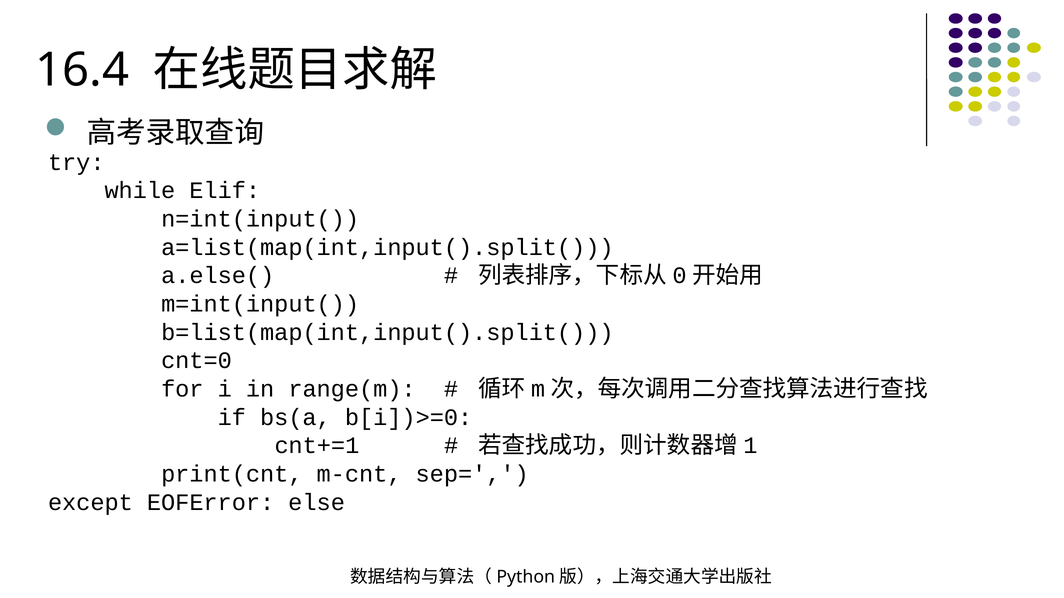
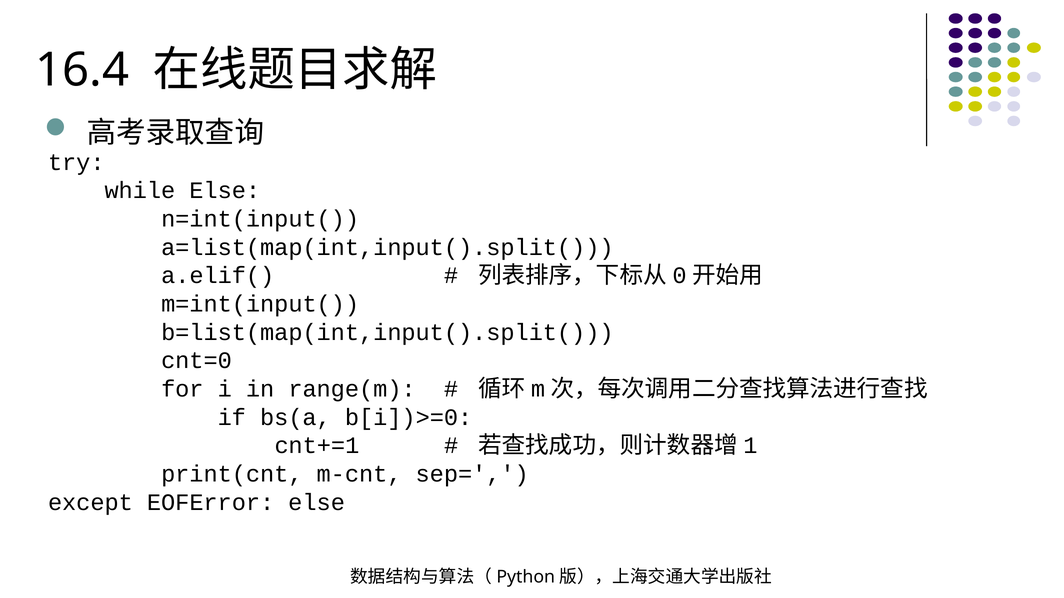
while Elif: Elif -> Else (225, 191)
a.else(: a.else( -> a.elif( (218, 276)
